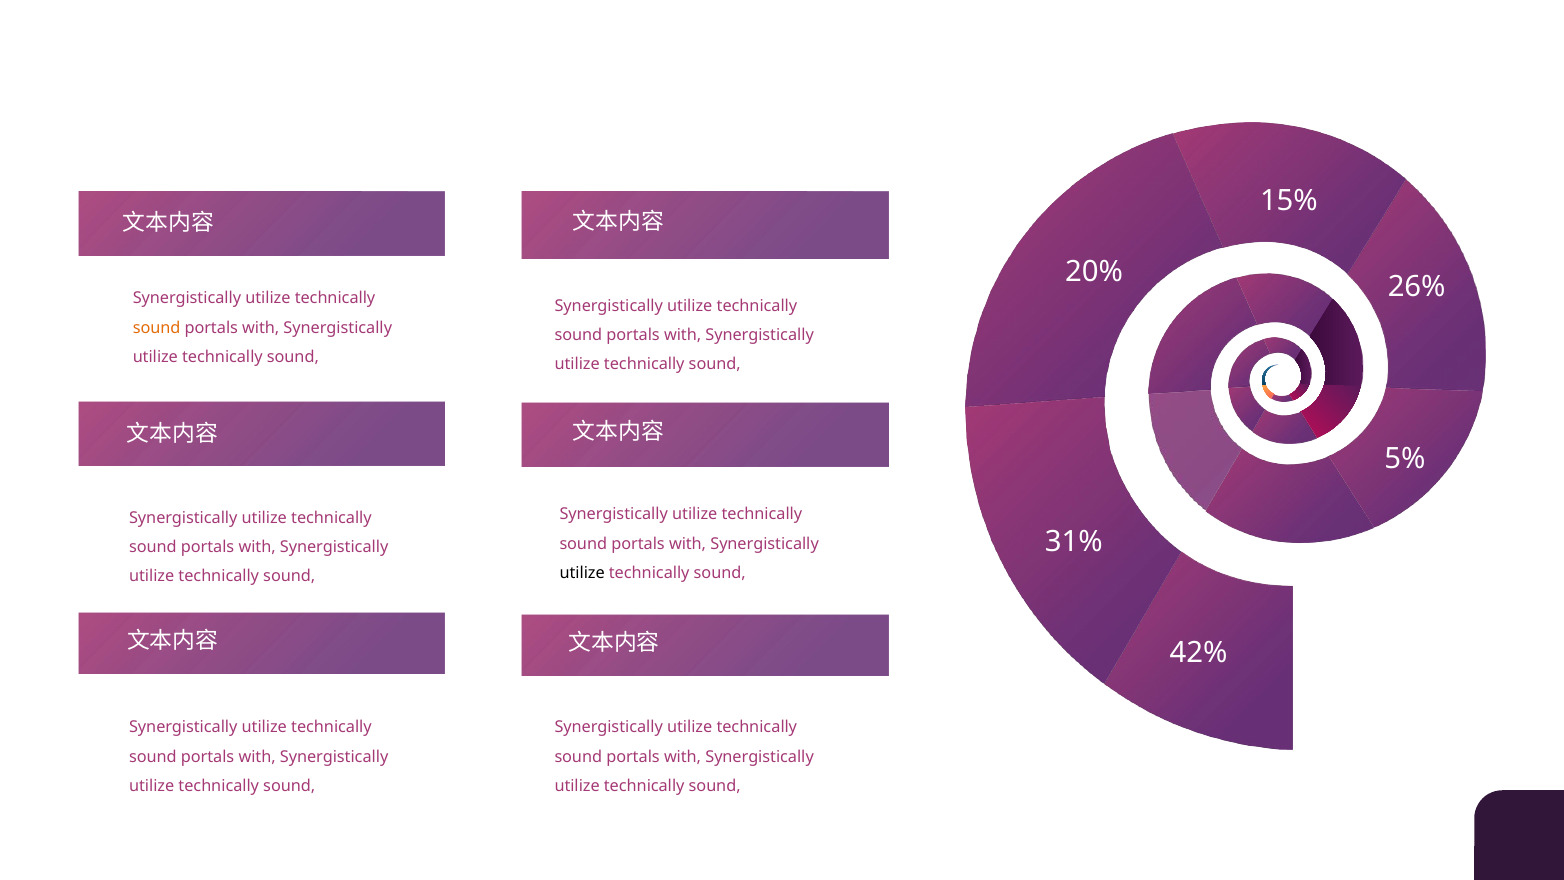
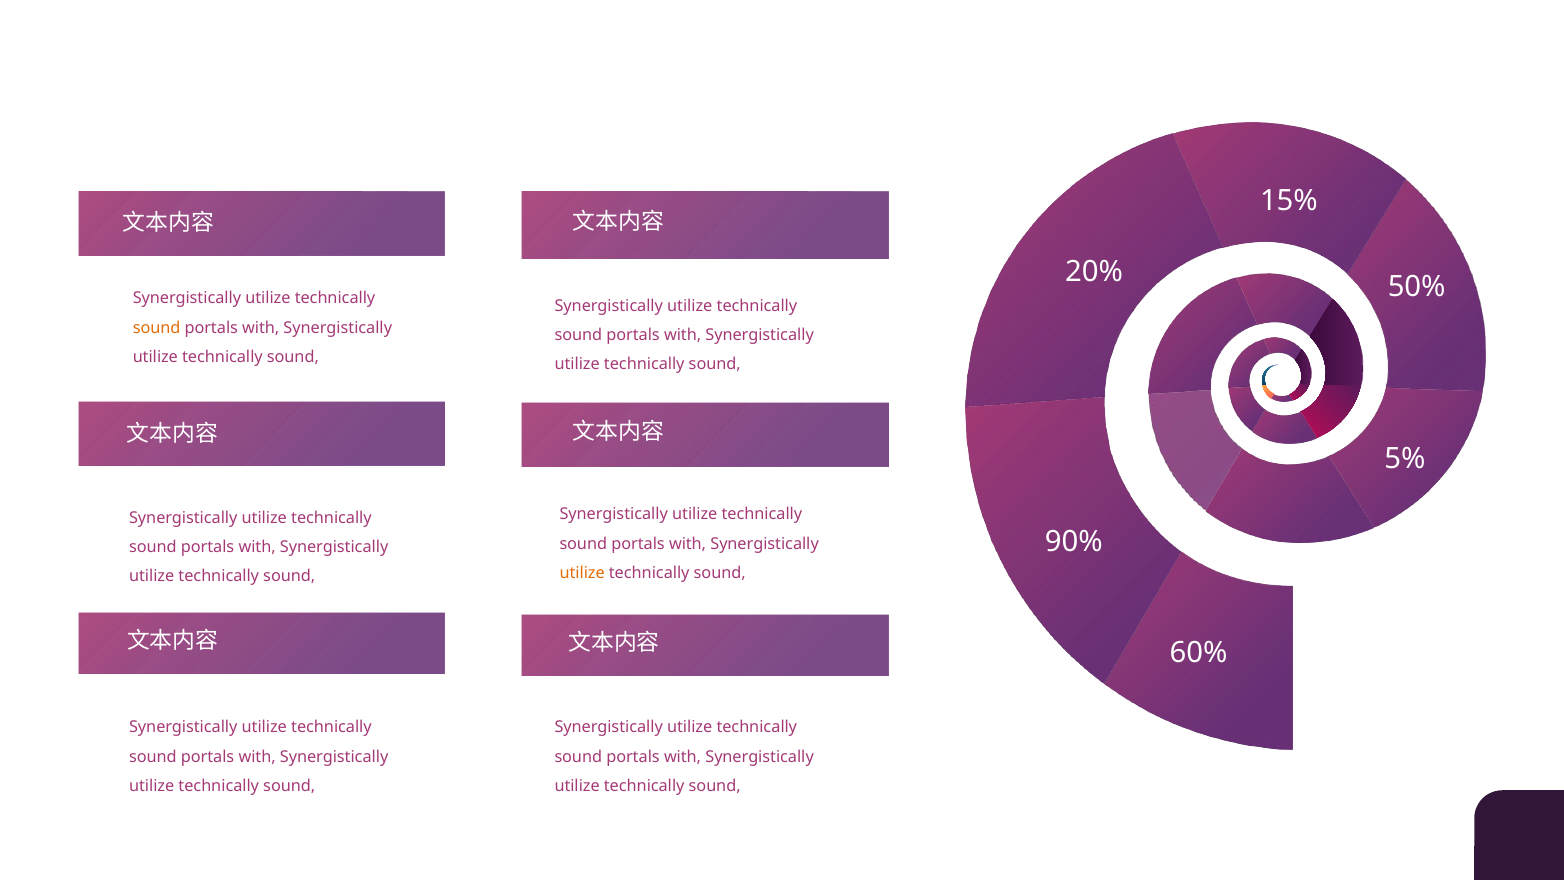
26%: 26% -> 50% (1417, 287)
31%: 31% -> 90% (1074, 542)
utilize colour: black -> orange (582, 573)
42%: 42% -> 60% (1199, 653)
